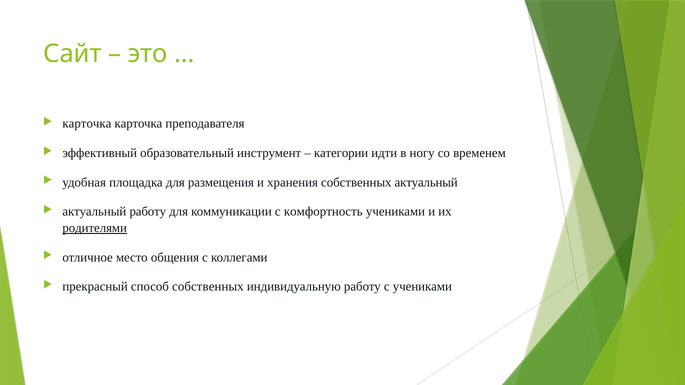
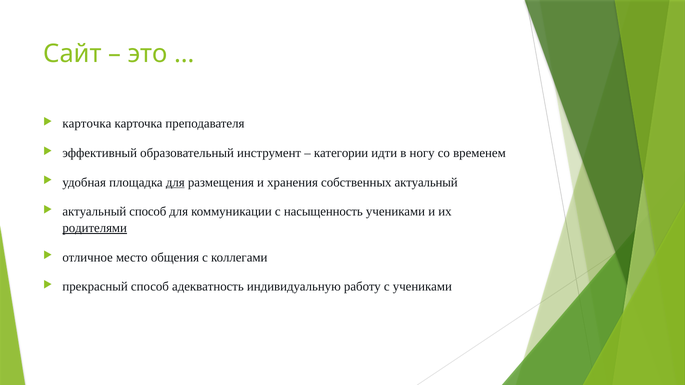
для underline: none -> present (175, 182)
актуальный работу: работу -> способ (148, 212)
комфортность: комфортность -> насыщенность (323, 212)
способ собственных: собственных -> адекватность (208, 287)
